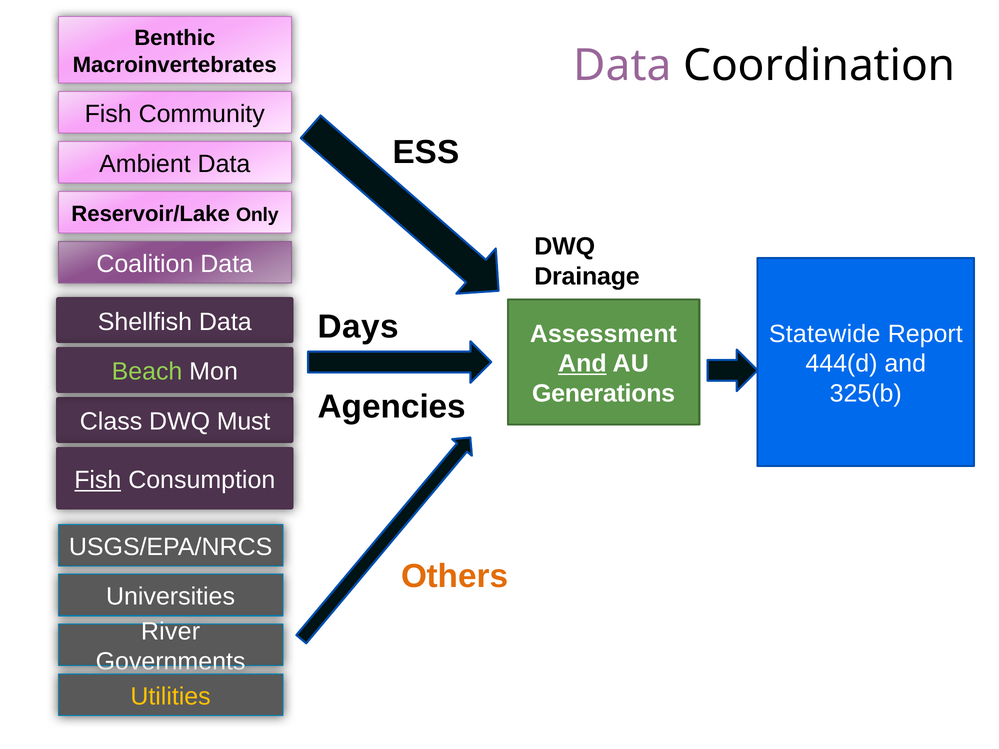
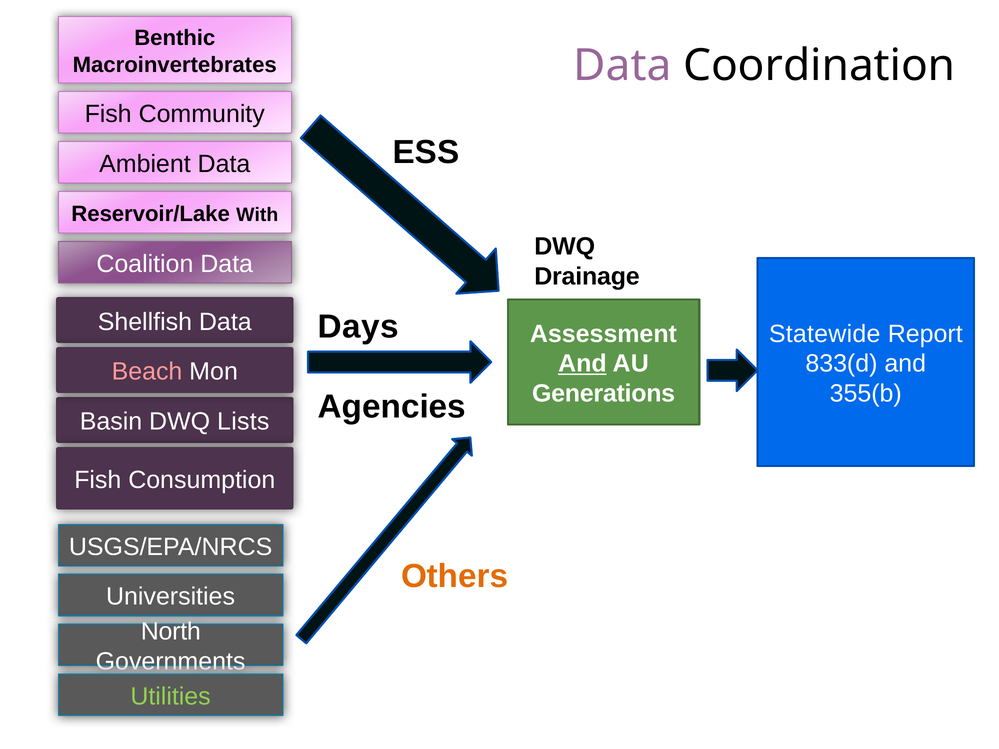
Only: Only -> With (257, 215)
444(d: 444(d -> 833(d (841, 364)
Beach colour: light green -> pink (147, 372)
325(b: 325(b -> 355(b (866, 394)
Class: Class -> Basin (111, 422)
Must: Must -> Lists (243, 422)
Fish underline: present -> none (98, 480)
River: River -> North (171, 632)
Utilities colour: yellow -> light green (171, 697)
